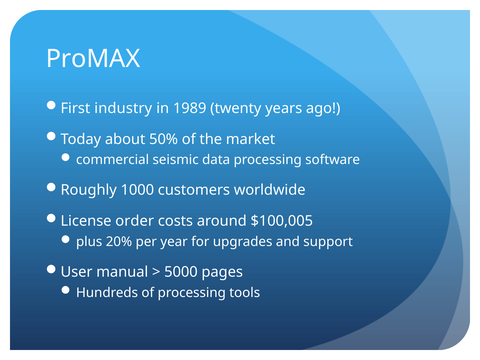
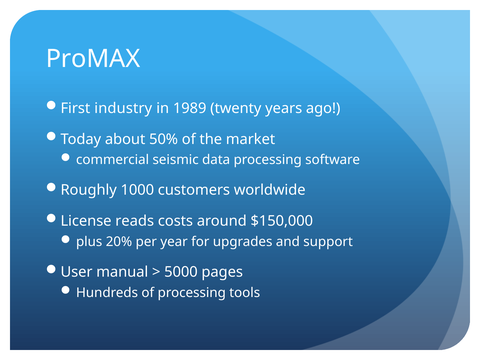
order: order -> reads (135, 221)
$100,005: $100,005 -> $150,000 (282, 221)
